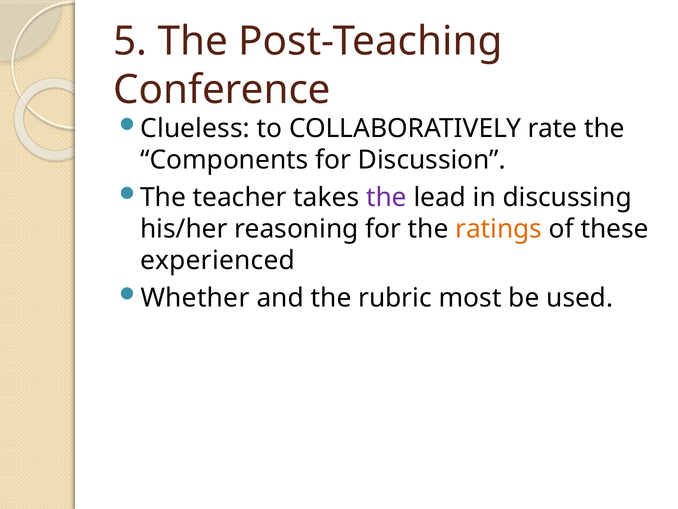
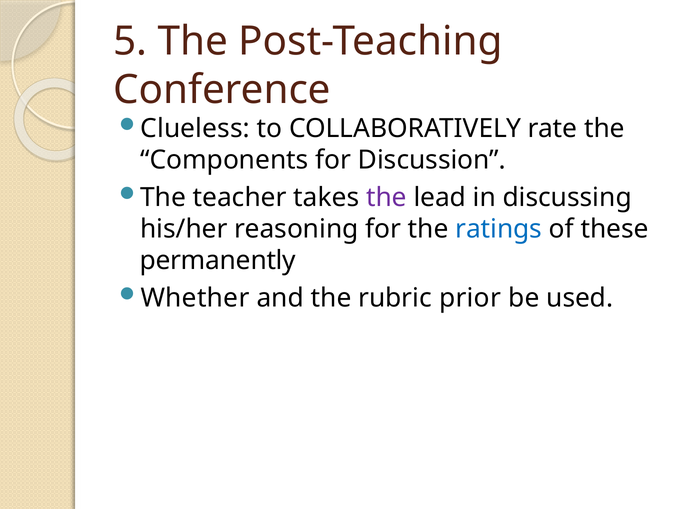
ratings colour: orange -> blue (499, 229)
experienced: experienced -> permanently (218, 260)
most: most -> prior (470, 298)
